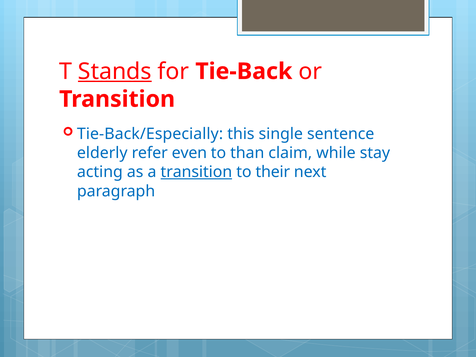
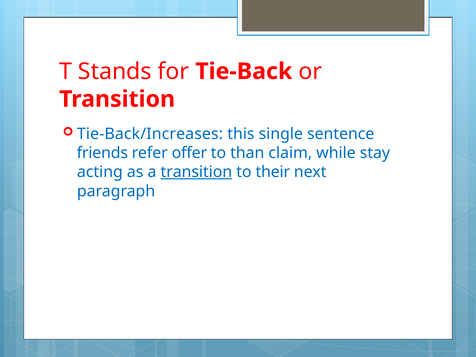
Stands underline: present -> none (115, 71)
Tie-Back/Especially: Tie-Back/Especially -> Tie-Back/Increases (150, 134)
elderly: elderly -> friends (102, 153)
even: even -> offer (189, 153)
